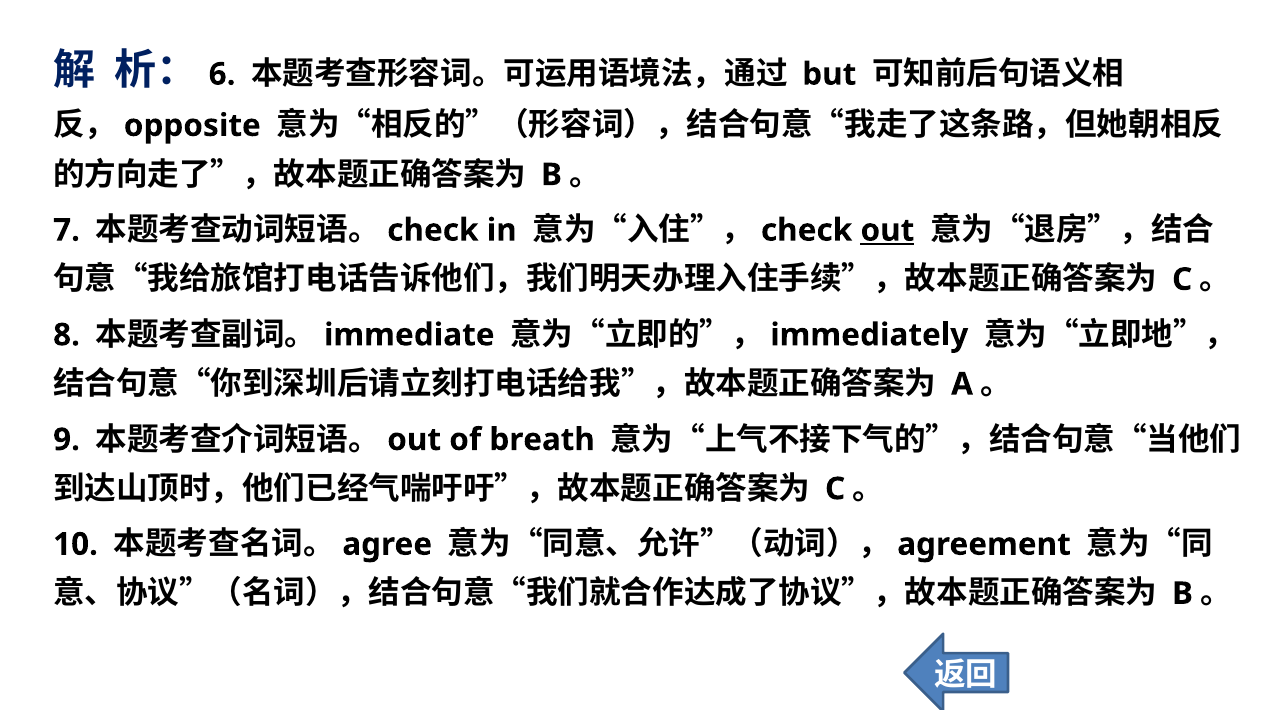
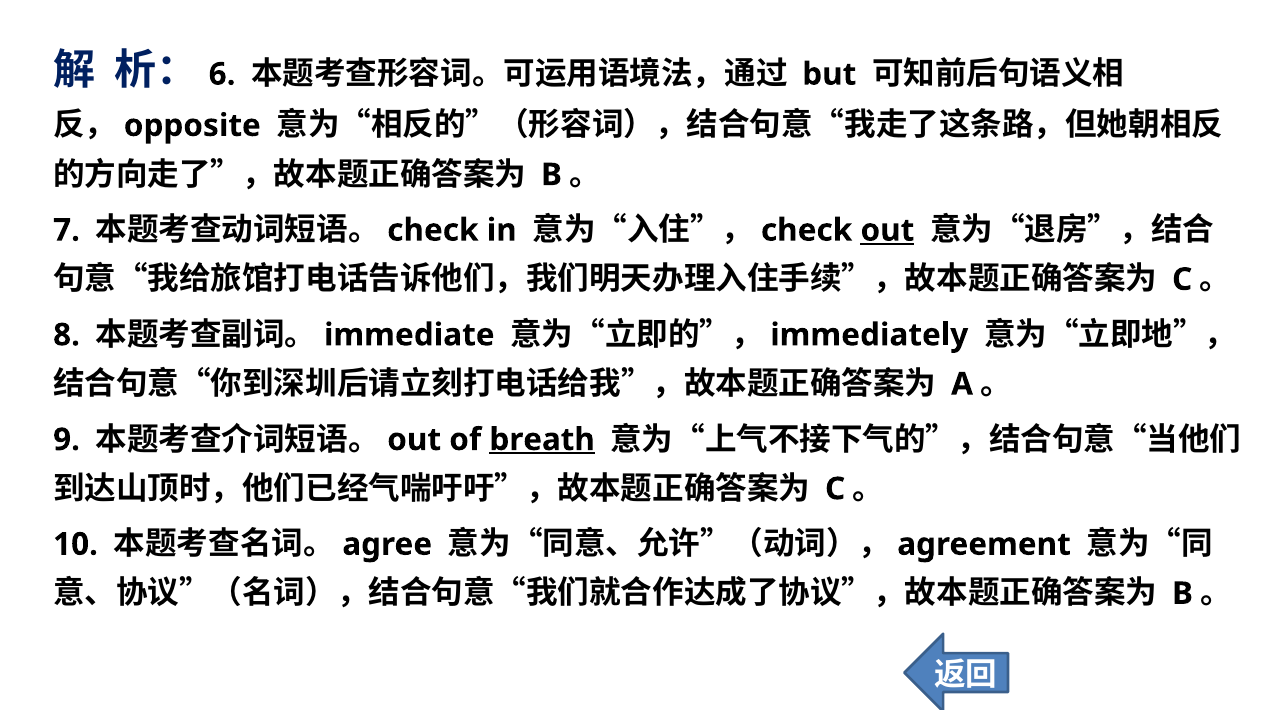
breath underline: none -> present (542, 440)
